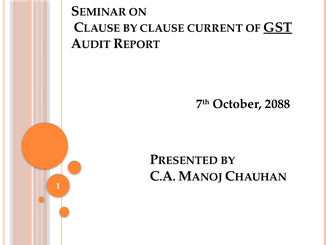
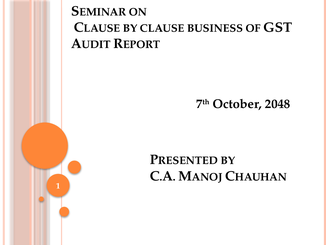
CURRENT: CURRENT -> BUSINESS (215, 28)
GST underline: present -> none (278, 27)
2088: 2088 -> 2048 (278, 104)
